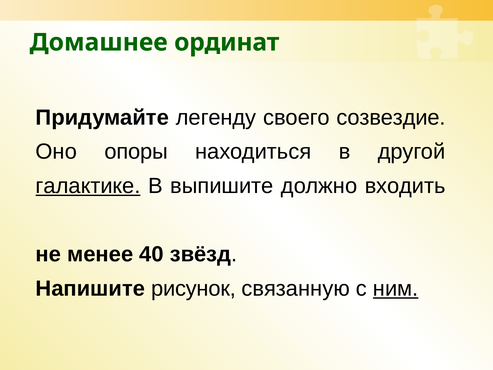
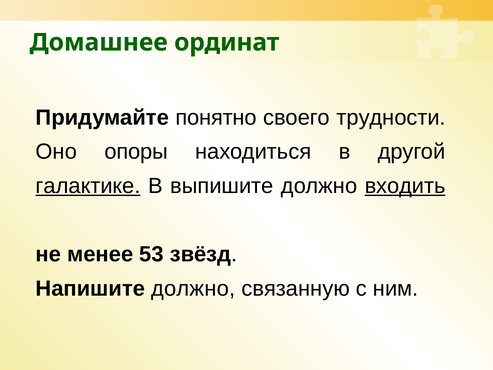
легенду: легенду -> понятно (216, 117)
созвездие: созвездие -> трудности (391, 117)
входить underline: none -> present (405, 186)
40: 40 -> 53 (151, 254)
Напишите рисунок: рисунок -> должно (193, 288)
ним underline: present -> none (396, 288)
